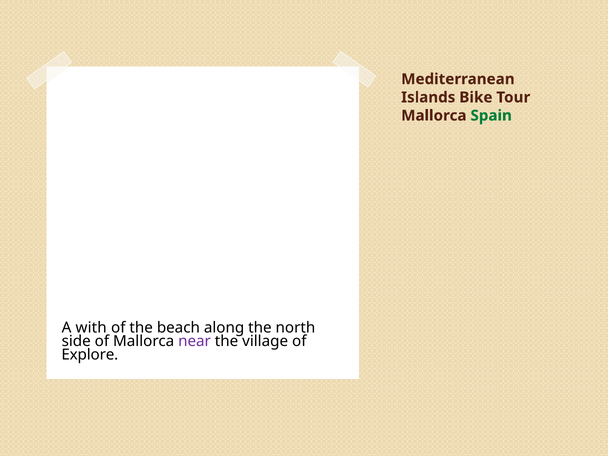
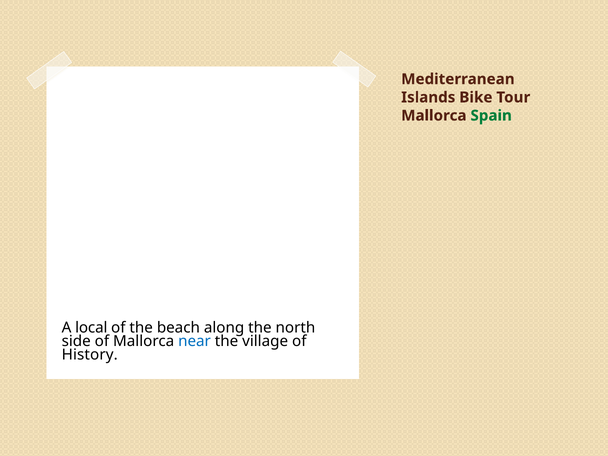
with: with -> local (91, 328)
near colour: purple -> blue (195, 341)
Explore: Explore -> History (90, 355)
